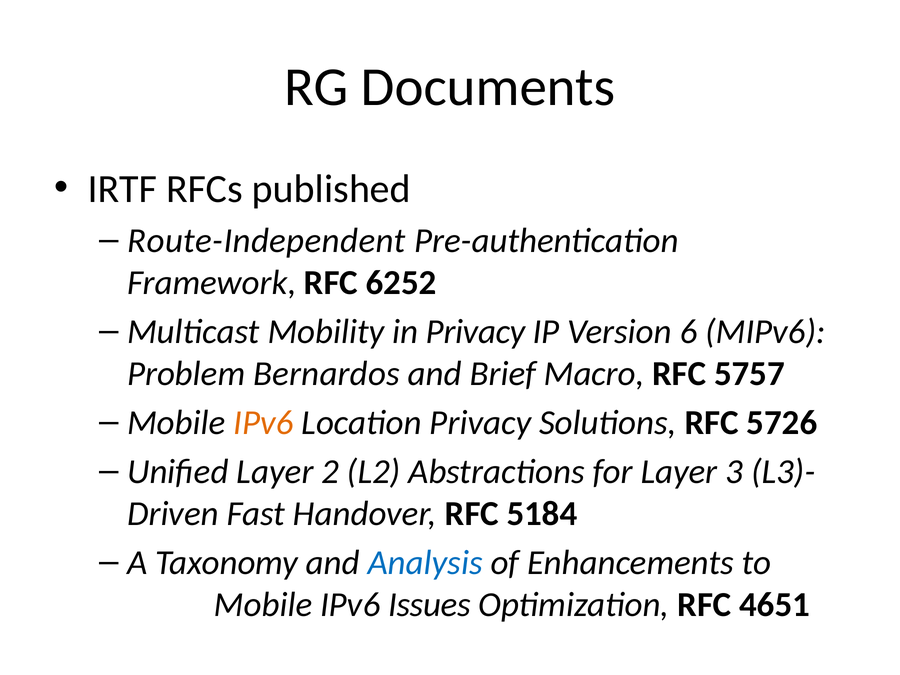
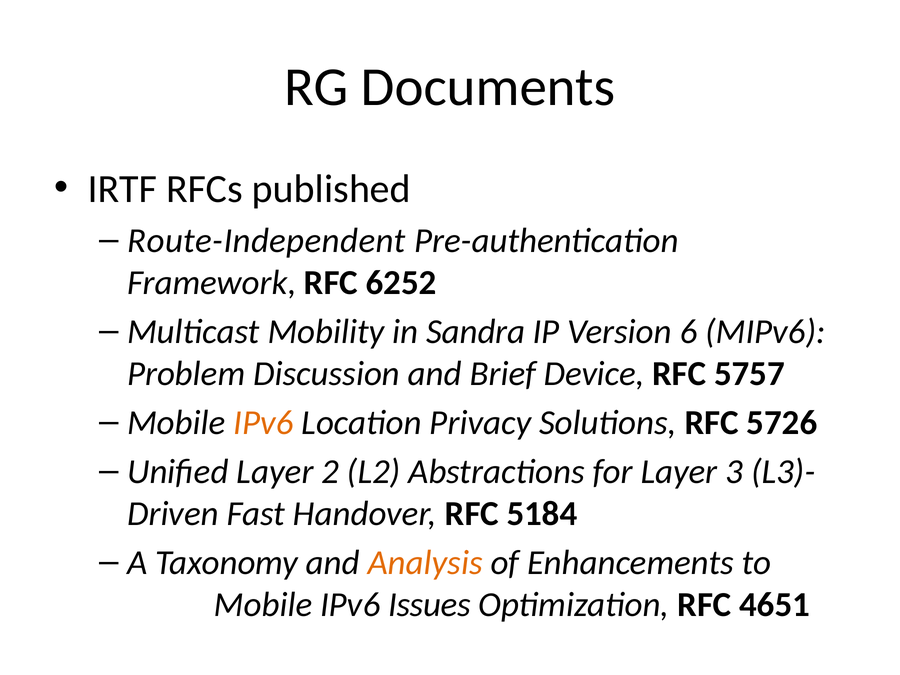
in Privacy: Privacy -> Sandra (476, 332)
Bernardos: Bernardos -> Discussion (327, 374)
Macro: Macro -> Device (594, 374)
Analysis colour: blue -> orange (425, 563)
